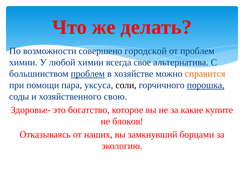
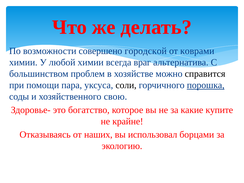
от проблем: проблем -> коврами (197, 51)
свое: свое -> враг (142, 62)
проблем underline: present -> none (88, 74)
справится colour: orange -> black (205, 74)
блоков: блоков -> крайне (128, 121)
замкнувший: замкнувший -> использовал (153, 135)
